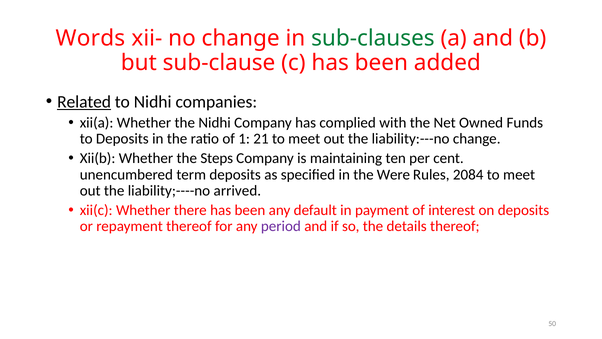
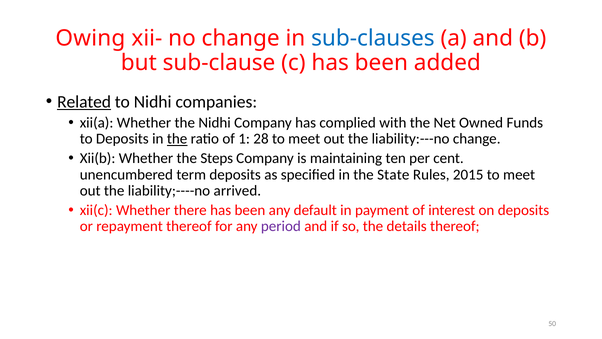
Words: Words -> Owing (90, 38)
sub-clauses colour: green -> blue (373, 38)
the underline: none -> present (177, 139)
21: 21 -> 28 (261, 139)
Were: Were -> State (393, 174)
2084: 2084 -> 2015 (468, 174)
